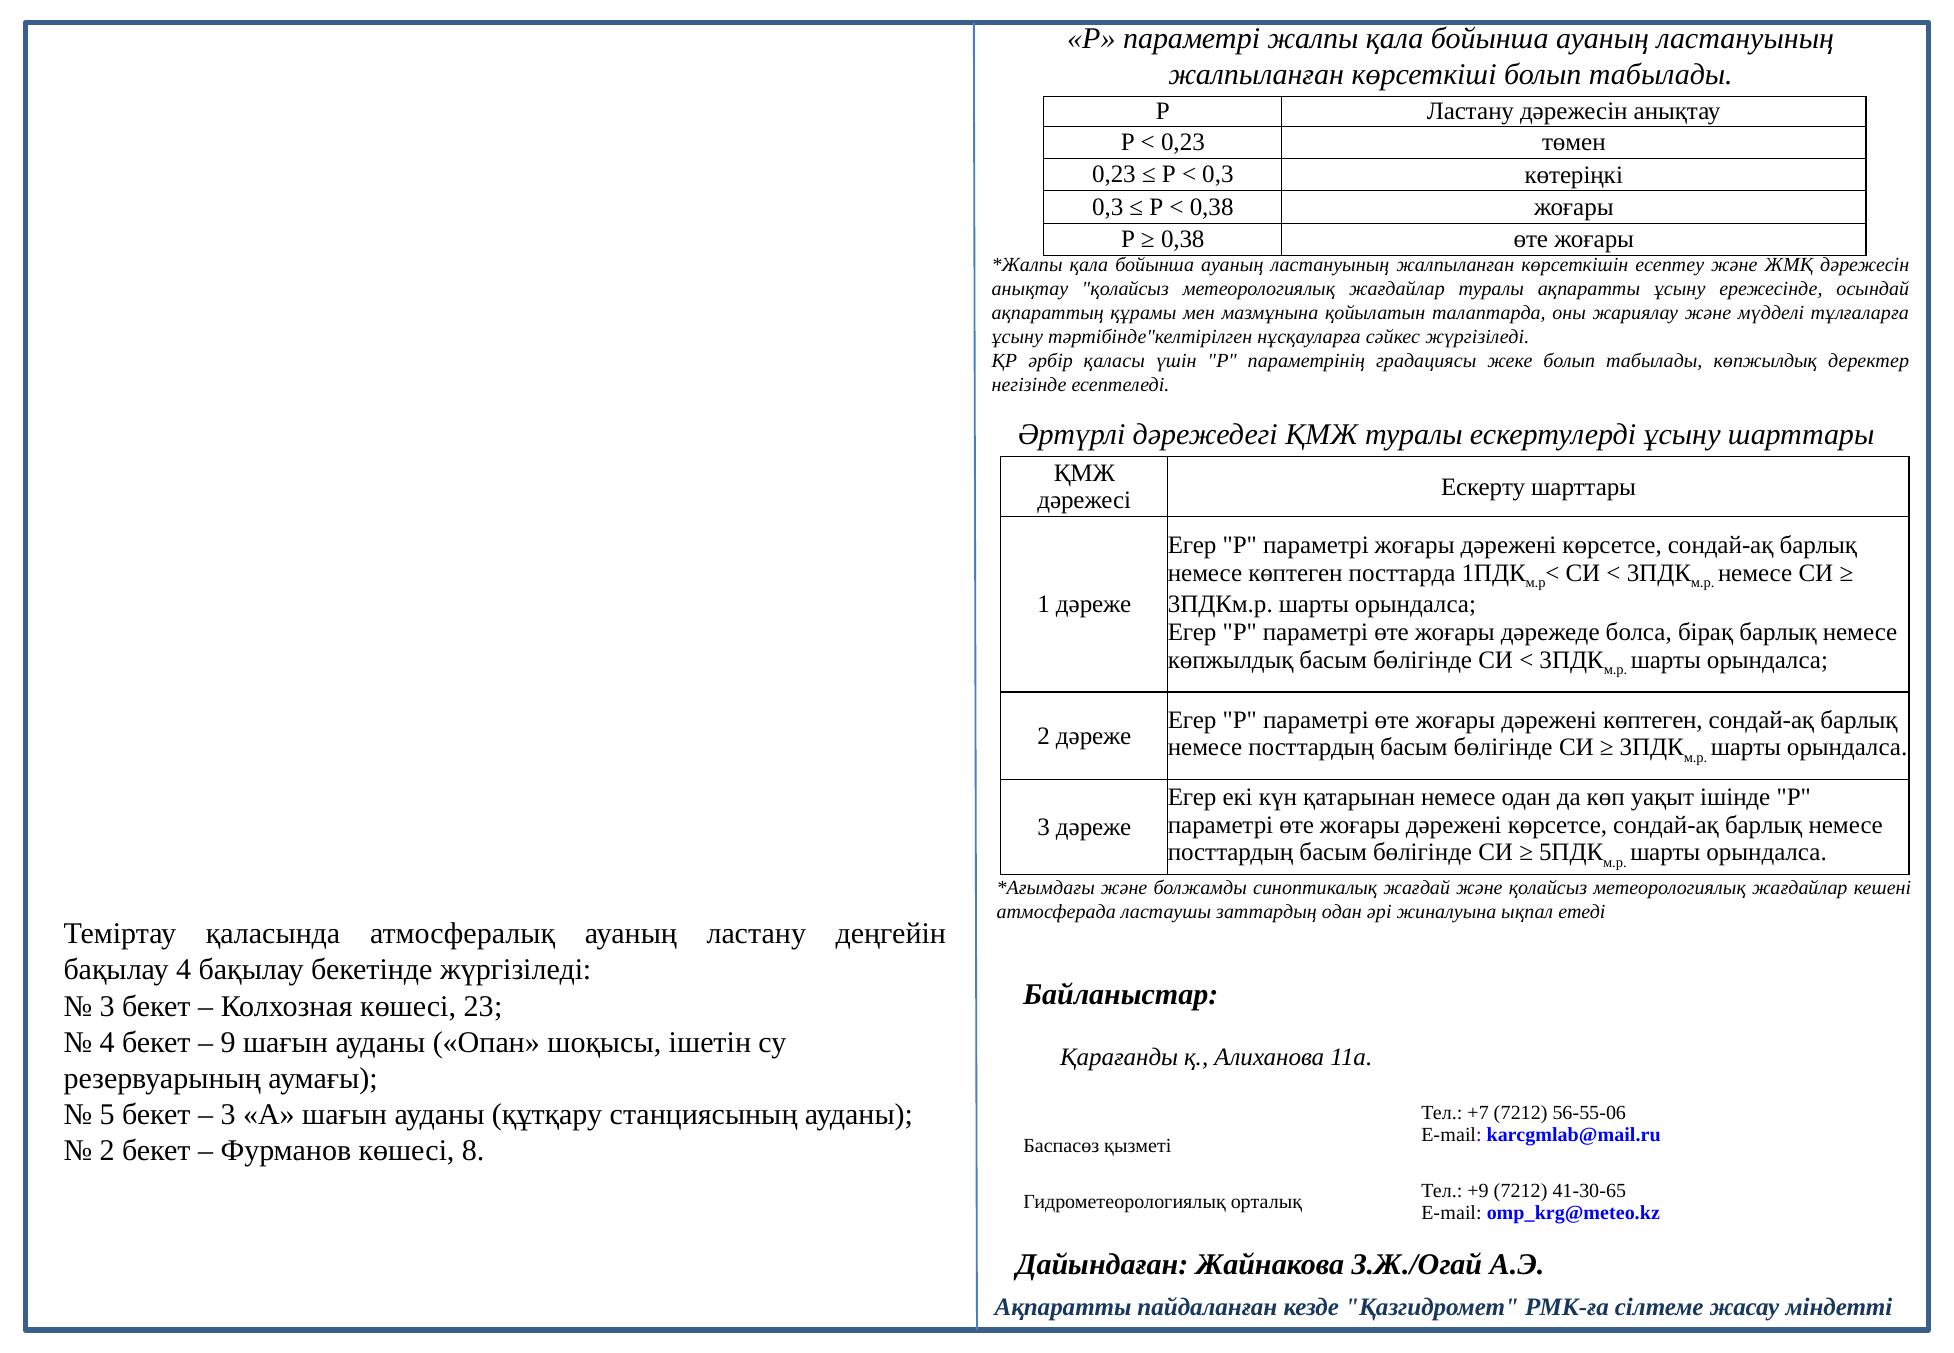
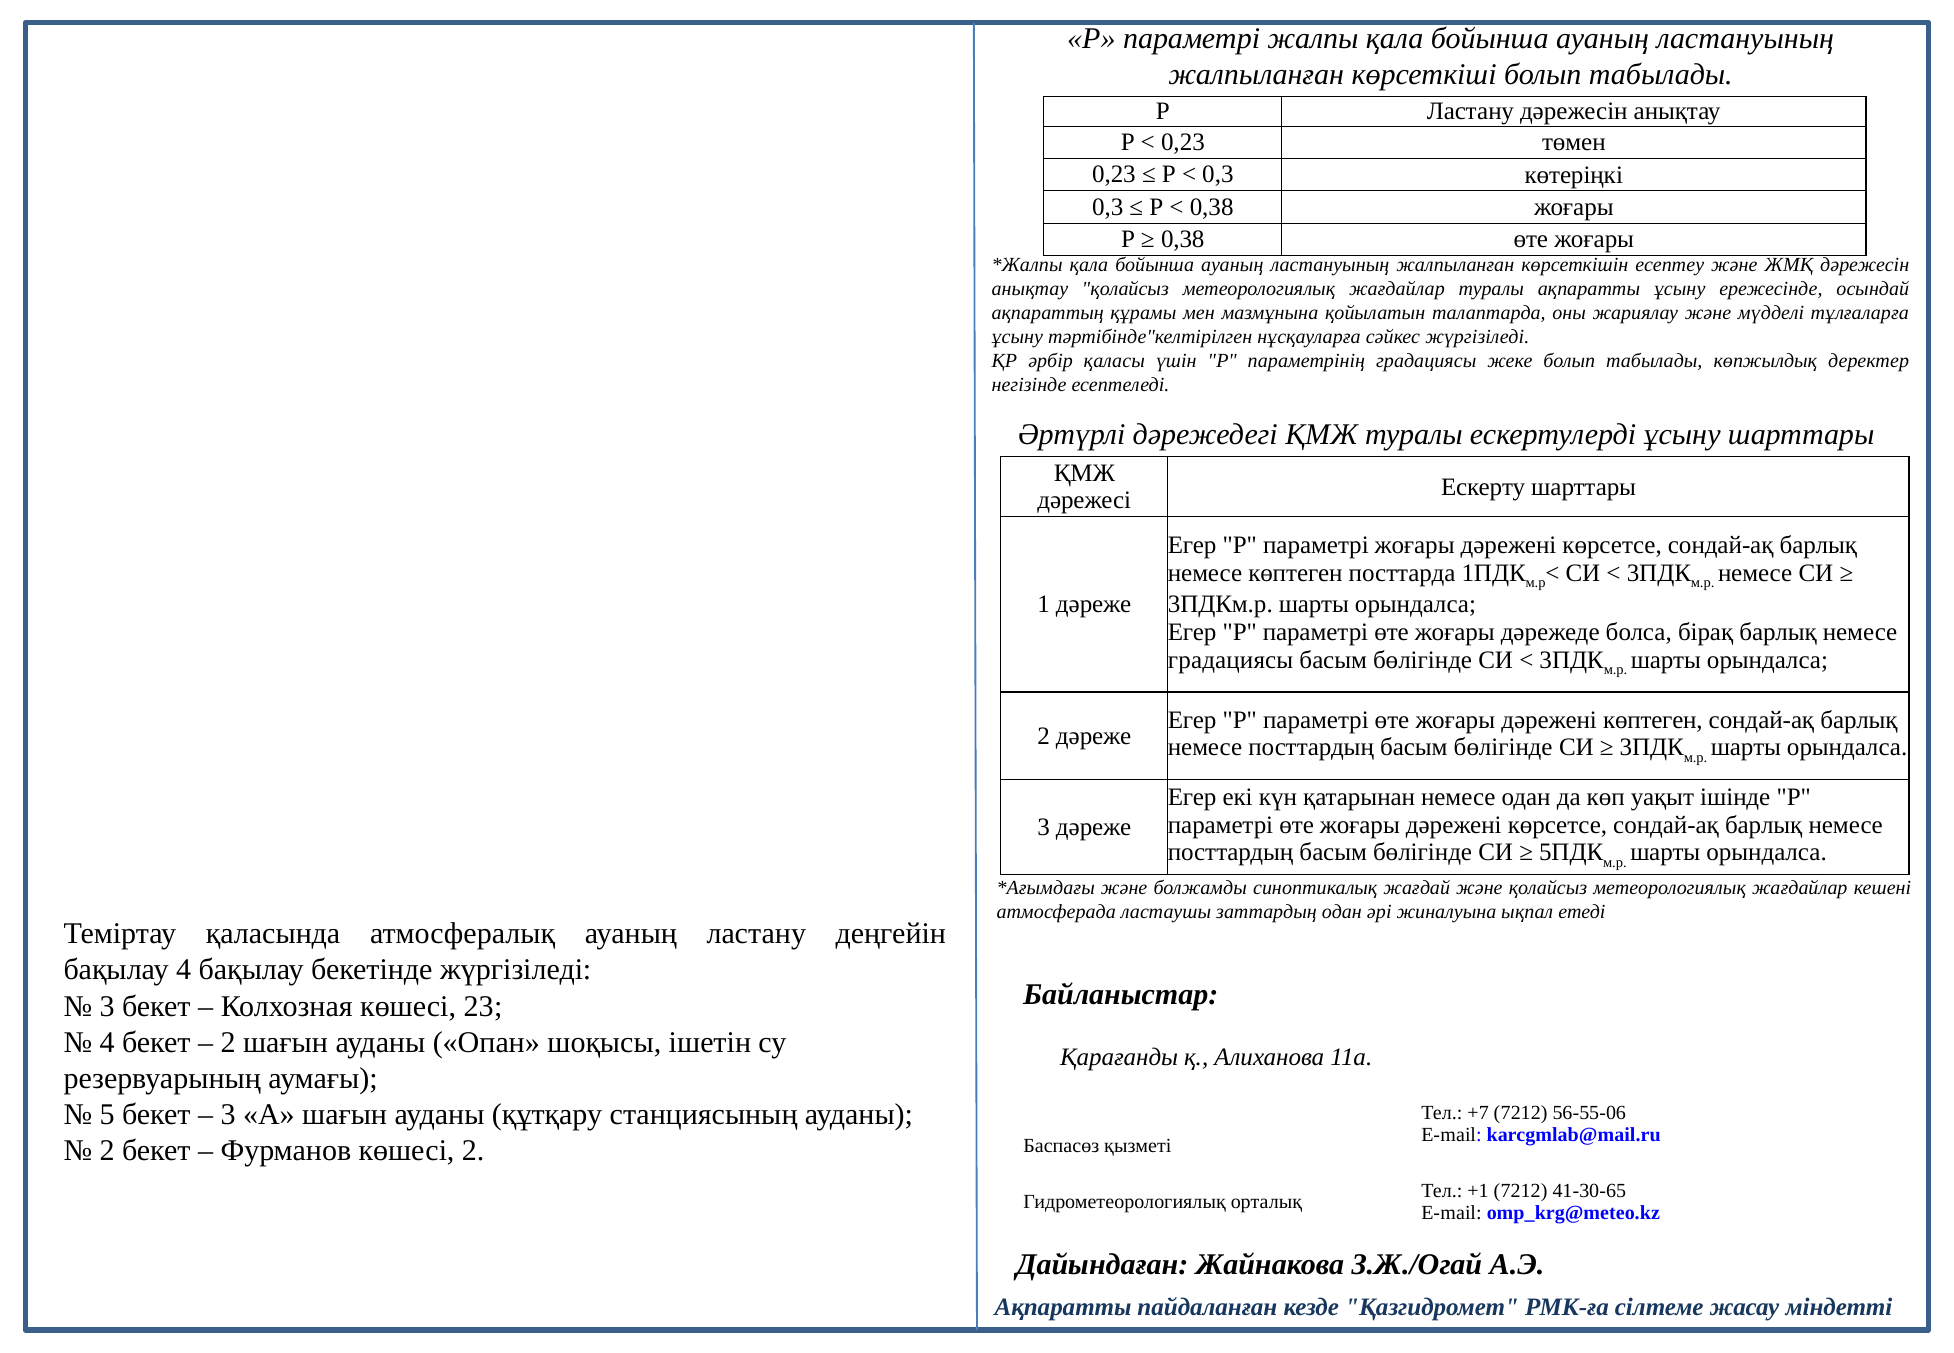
көпжылдық: көпжылдық -> градациясы (1231, 660)
9: 9 -> 2 (228, 1042)
көшесі 8: 8 -> 2 (473, 1150)
+9: +9 -> +1 (1478, 1191)
